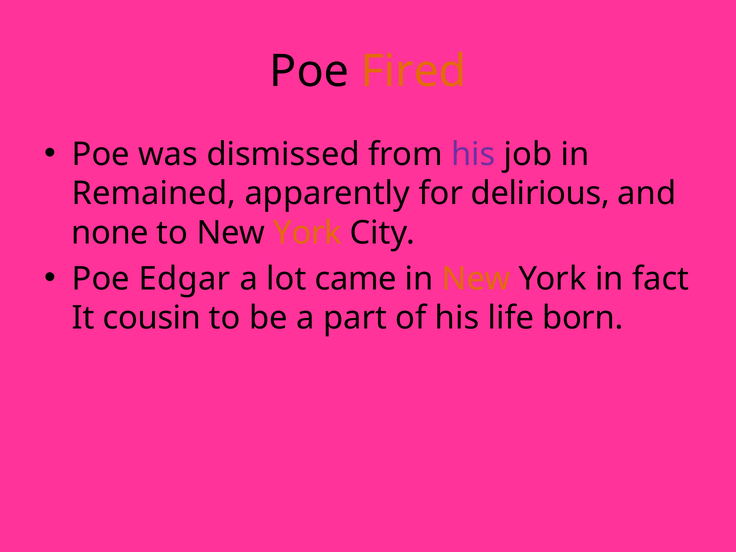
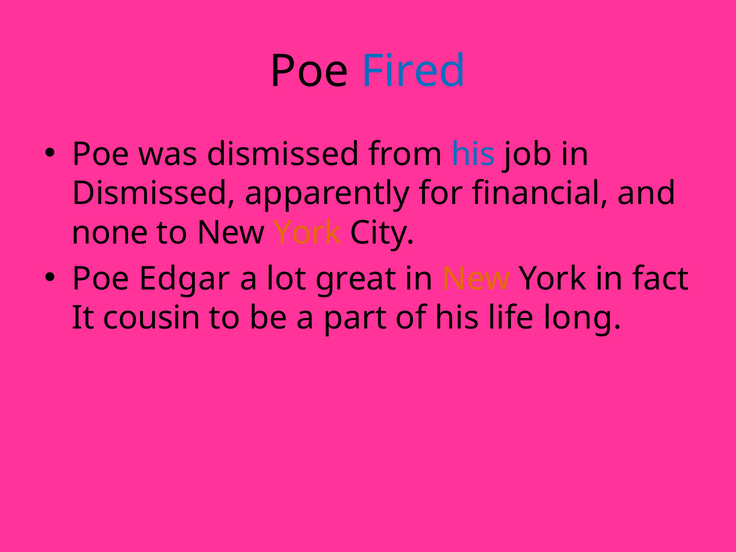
Fired colour: orange -> blue (414, 71)
his colour: purple -> blue (473, 154)
Remained: Remained -> Dismissed (154, 194)
delirious: delirious -> financial (540, 194)
came: came -> great (356, 279)
born: born -> long (582, 318)
